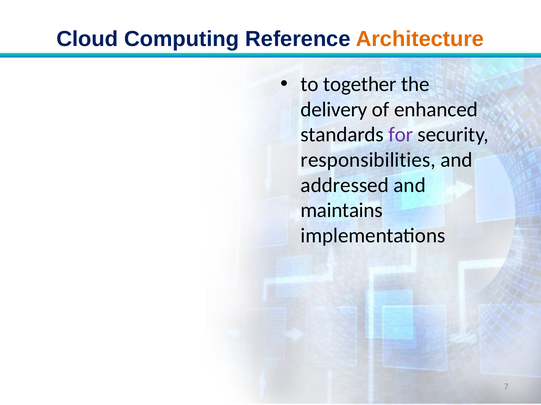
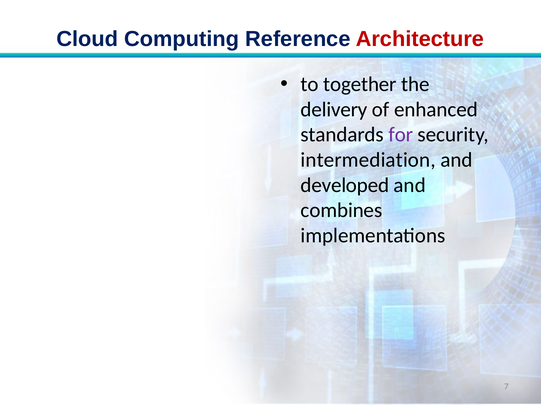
Architecture colour: orange -> red (420, 39)
responsibilities: responsibilities -> intermediation (368, 160)
addressed: addressed -> developed (345, 185)
maintains: maintains -> combines (341, 211)
